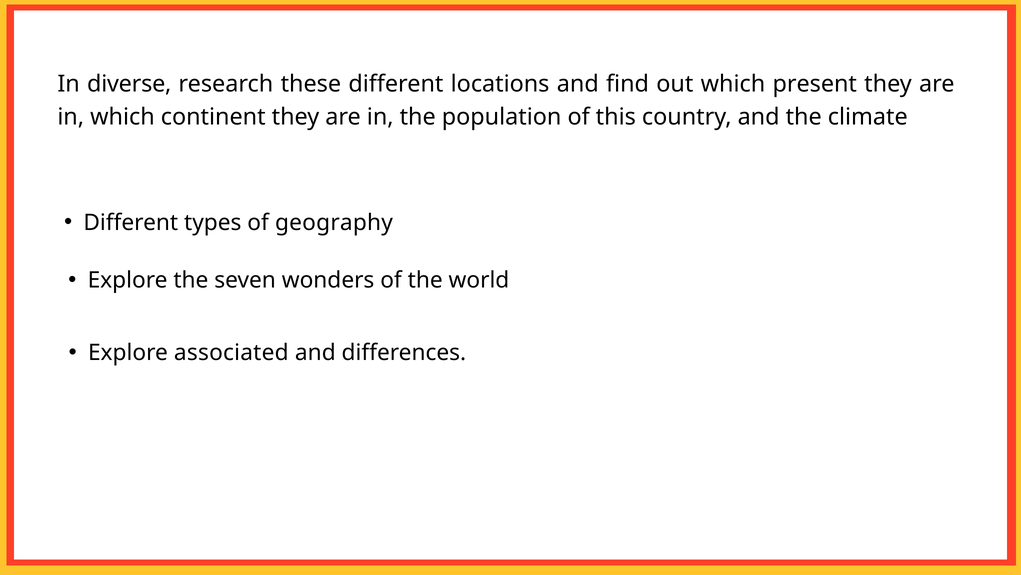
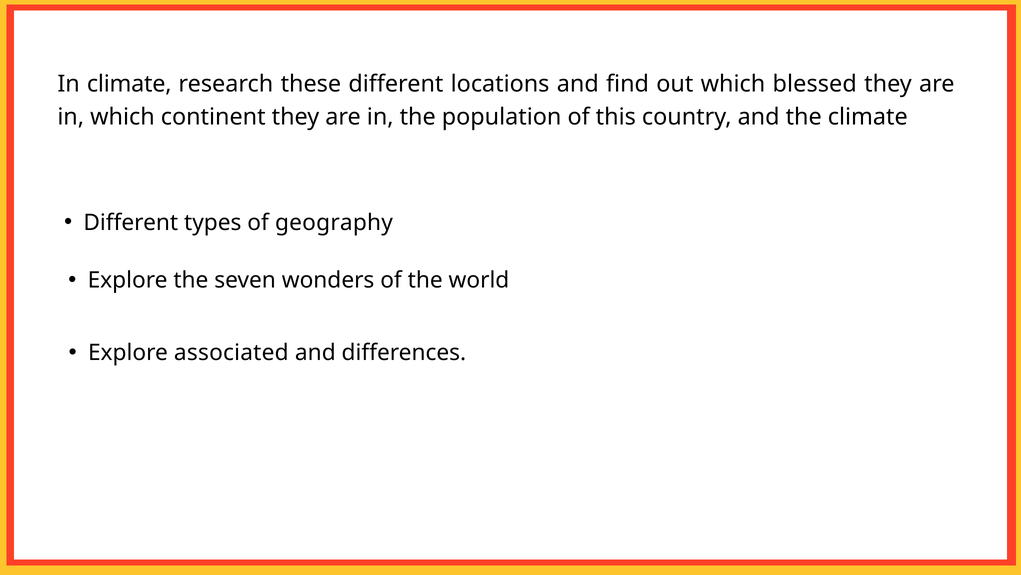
In diverse: diverse -> climate (129, 84)
present: present -> blessed (815, 84)
